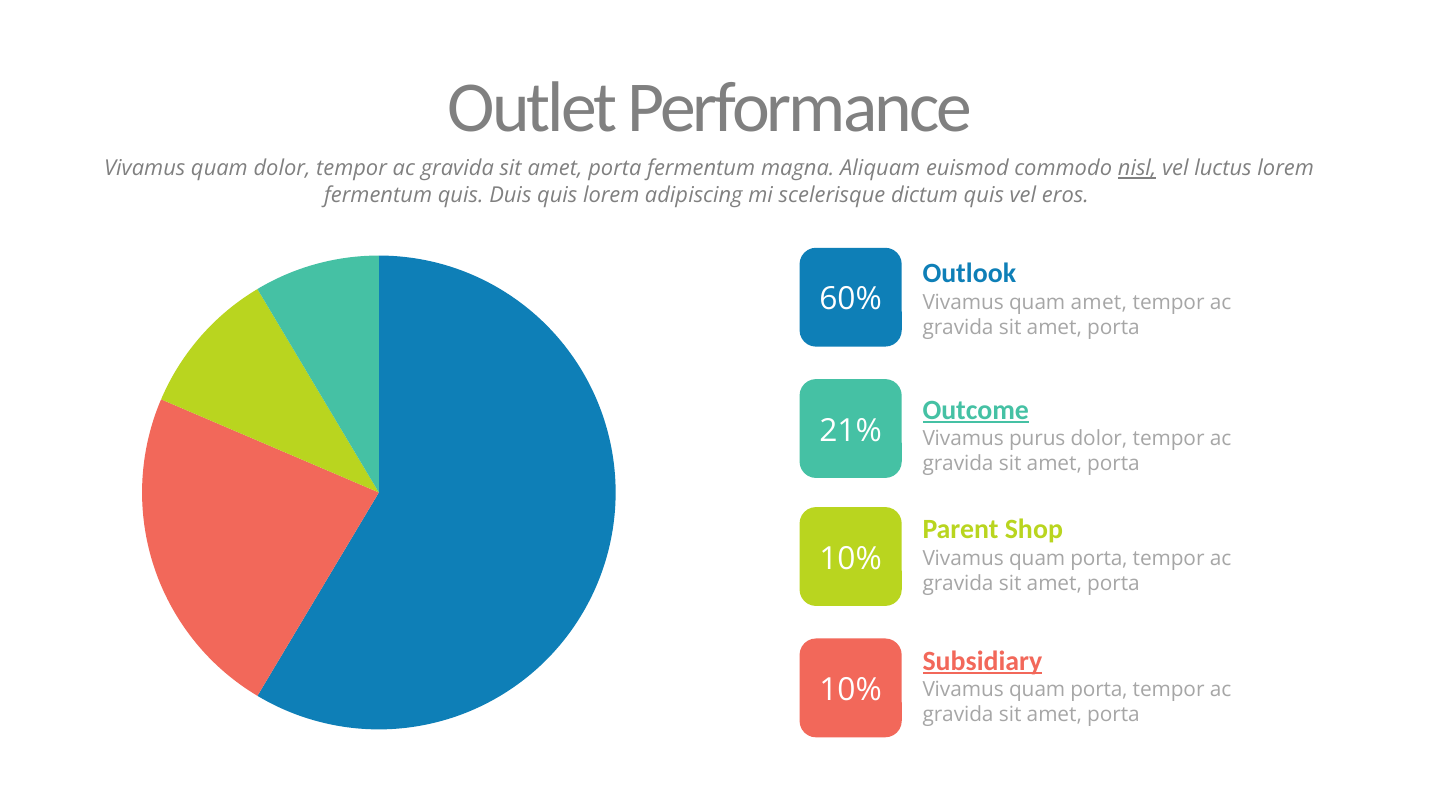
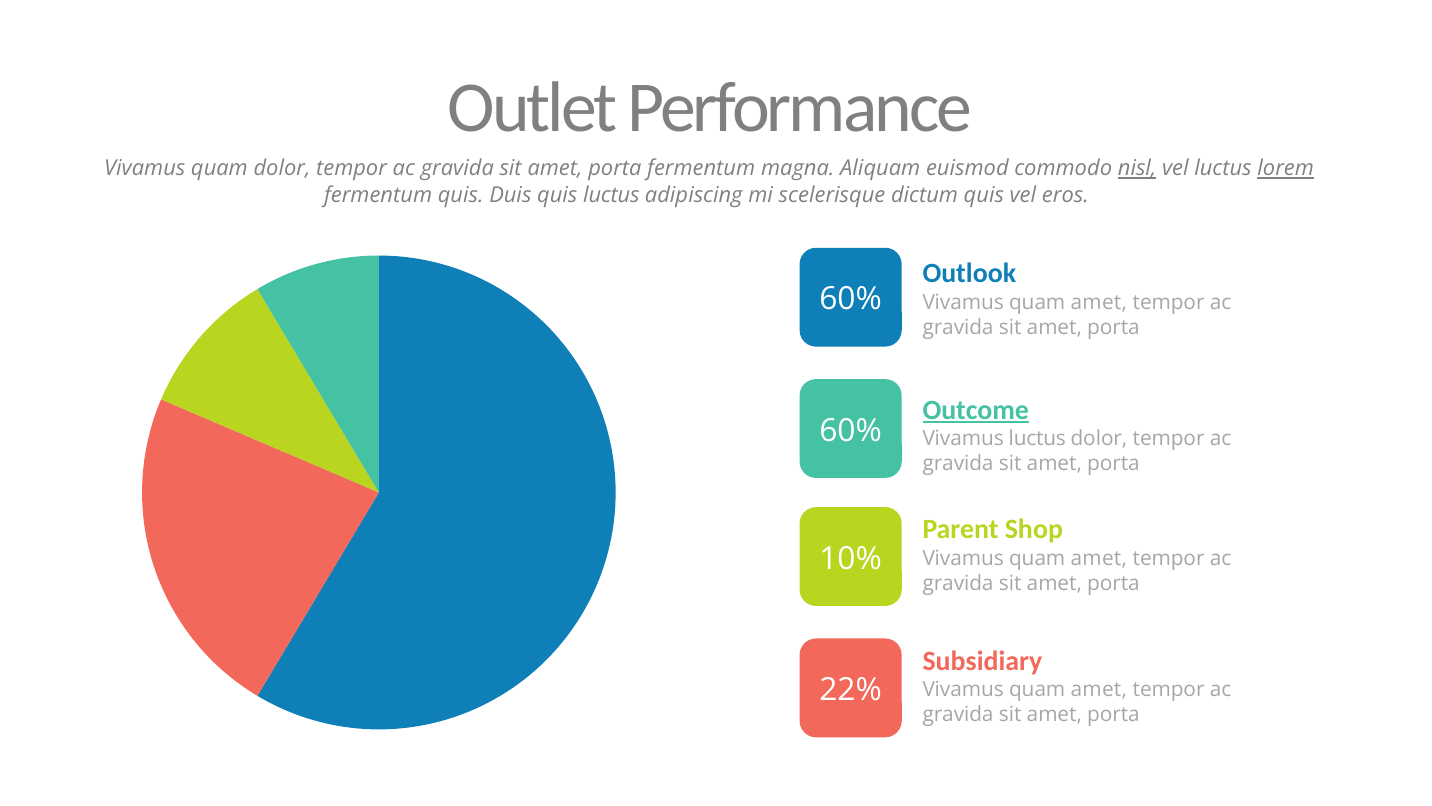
lorem underline: none -> present (1286, 169)
quis lorem: lorem -> luctus (611, 195)
21%: 21% -> 60% (851, 430)
Vivamus purus: purus -> luctus (1037, 439)
porta: porta -> amet (1099, 558)
Subsidiary underline: present -> none (982, 660)
10%: 10% -> 22% (851, 690)
porta: porta -> amet (1099, 689)
